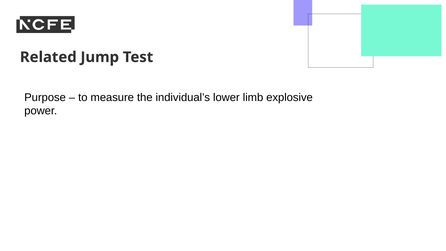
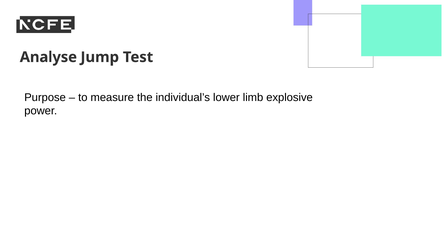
Related: Related -> Analyse (48, 57)
